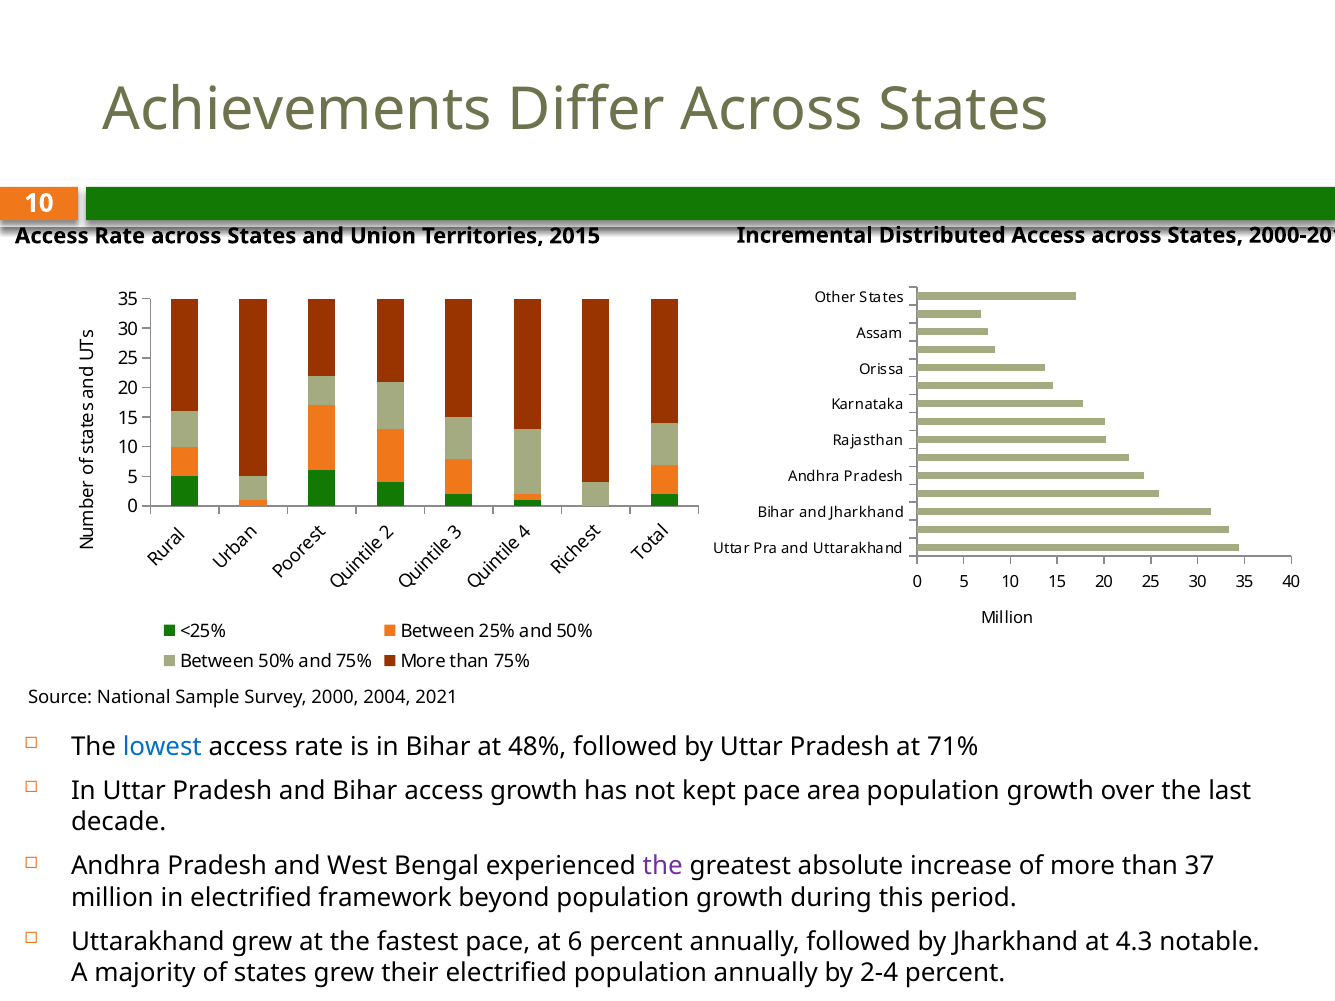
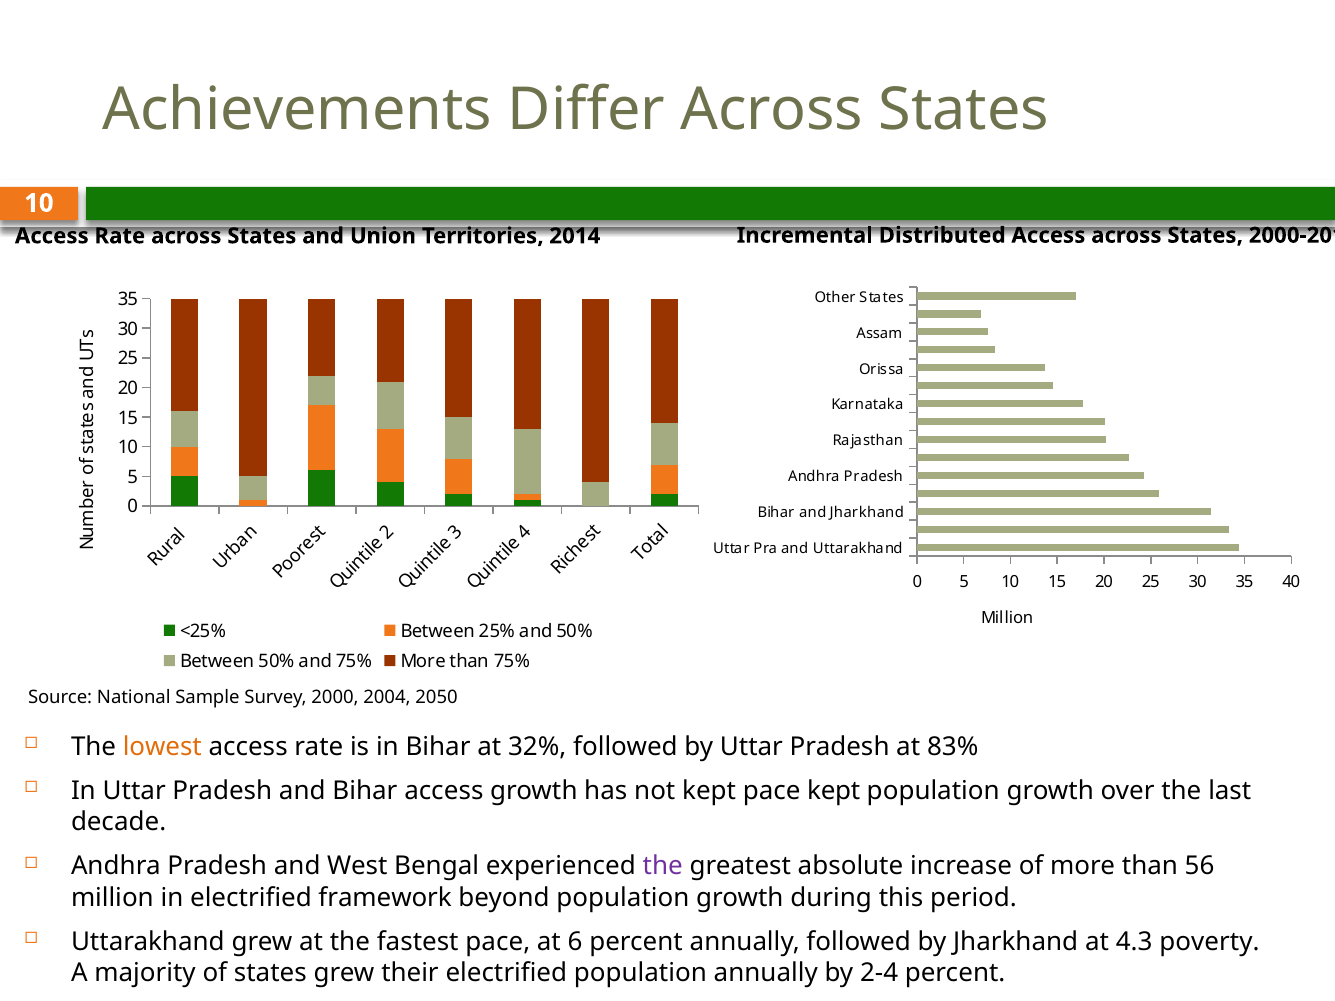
2015: 2015 -> 2014 (575, 236)
2021: 2021 -> 2050 (437, 698)
lowest colour: blue -> orange (162, 747)
48%: 48% -> 32% (537, 747)
71%: 71% -> 83% (953, 747)
pace area: area -> kept (834, 791)
37: 37 -> 56 (1200, 867)
notable: notable -> poverty (1209, 942)
